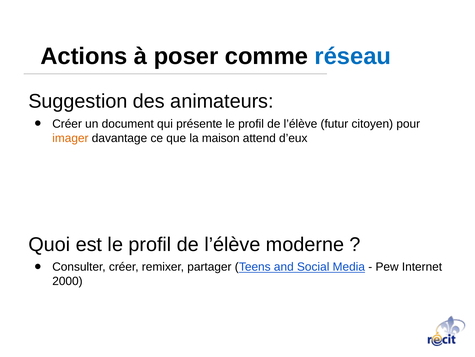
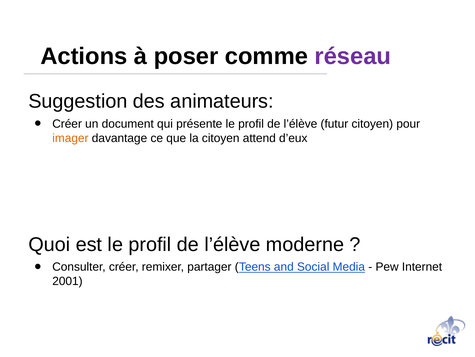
réseau colour: blue -> purple (353, 56)
la maison: maison -> citoyen (221, 138)
2000: 2000 -> 2001 (67, 281)
